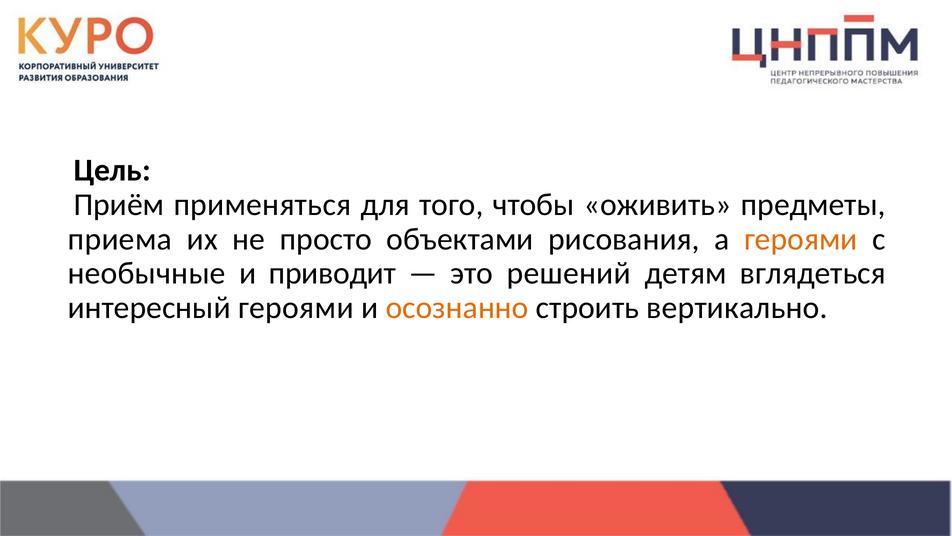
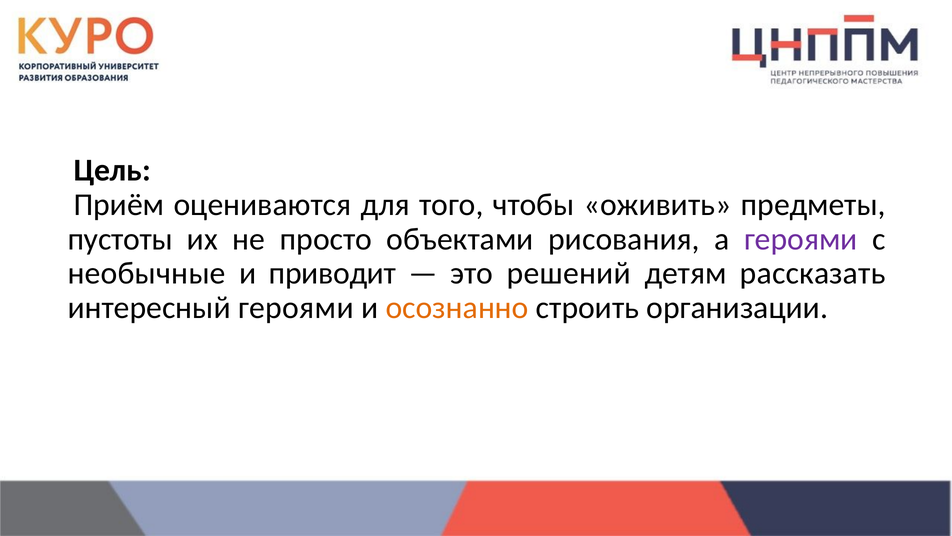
применяться: применяться -> оцениваются (263, 205)
приема: приема -> пустоты (120, 239)
героями colour: orange -> purple (801, 239)
вглядеться: вглядеться -> рассказать (813, 273)
вертикально: вертикально -> организации (737, 307)
